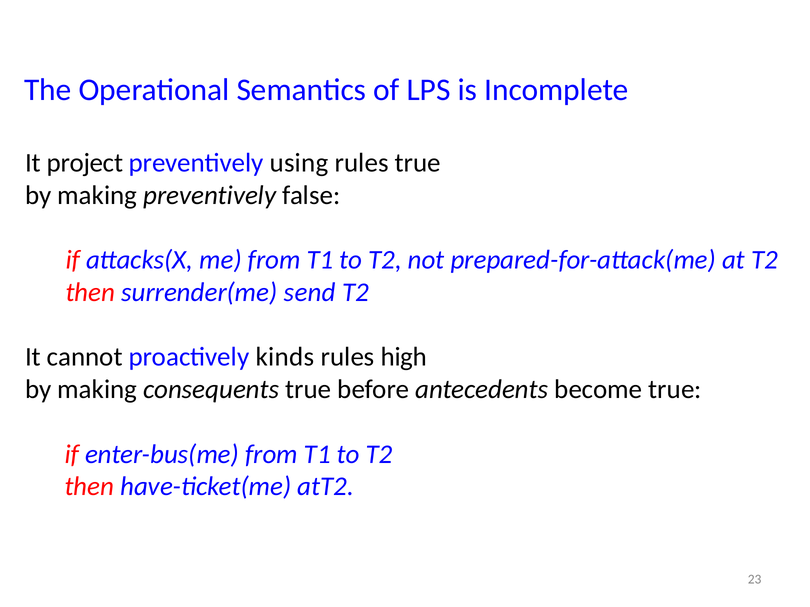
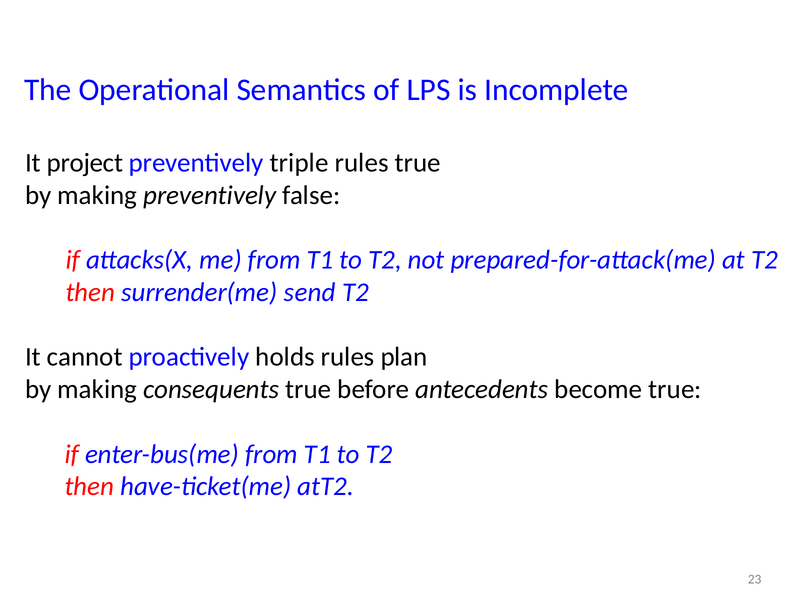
using: using -> triple (299, 163)
kinds: kinds -> holds (285, 357)
high: high -> plan (404, 357)
